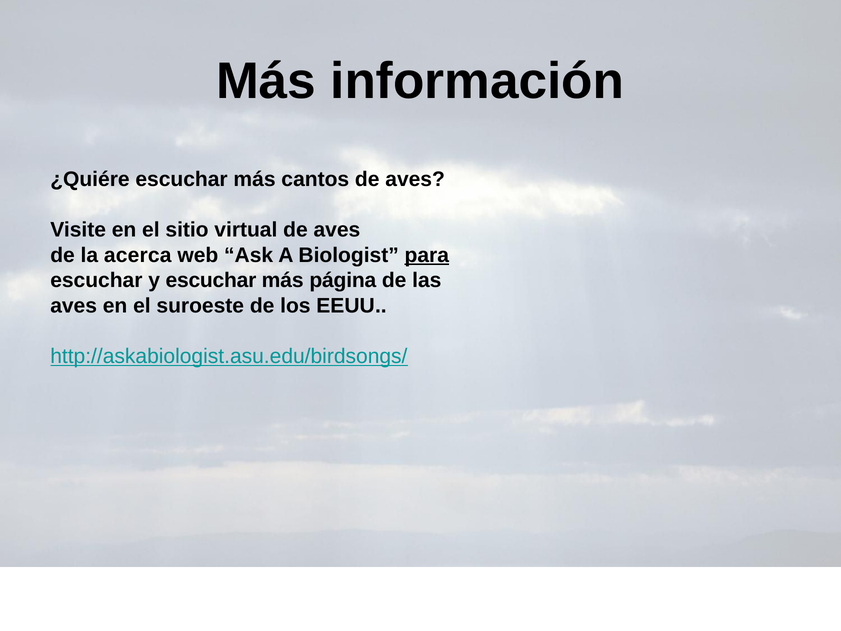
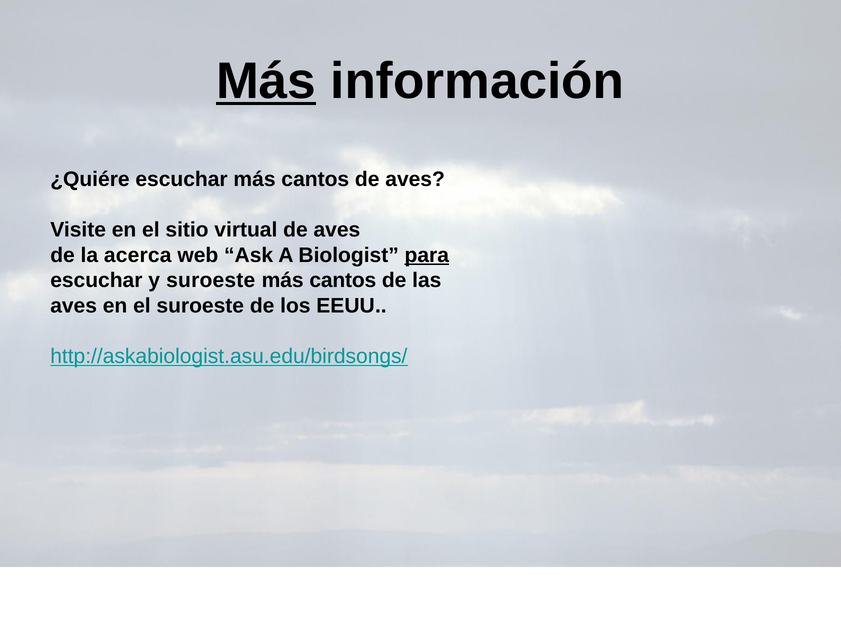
Más underline: none -> present (266, 81)
y escuchar: escuchar -> suroeste (211, 280)
página: página -> cantos (343, 280)
